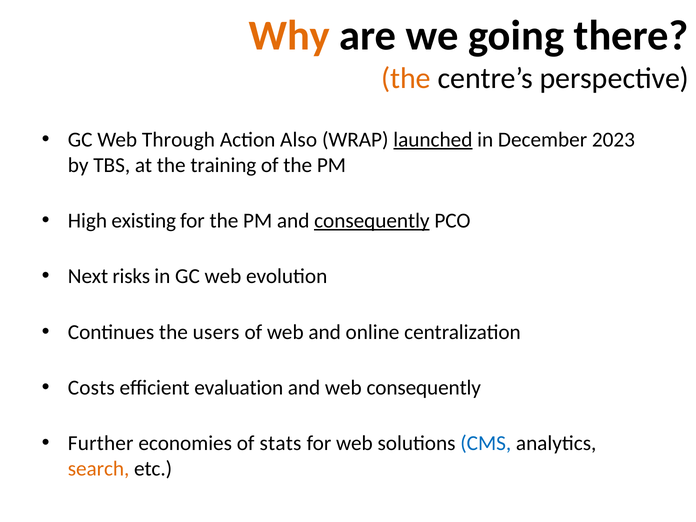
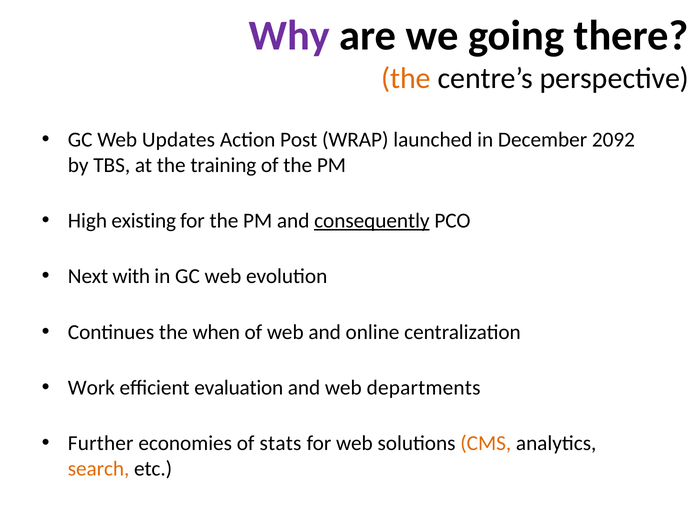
Why colour: orange -> purple (289, 36)
Through: Through -> Updates (178, 140)
Also: Also -> Post (299, 140)
launched underline: present -> none (433, 140)
2023: 2023 -> 2092 (613, 140)
risks: risks -> with (131, 276)
users: users -> when (216, 332)
Costs: Costs -> Work (91, 388)
web consequently: consequently -> departments (424, 388)
CMS colour: blue -> orange (486, 443)
